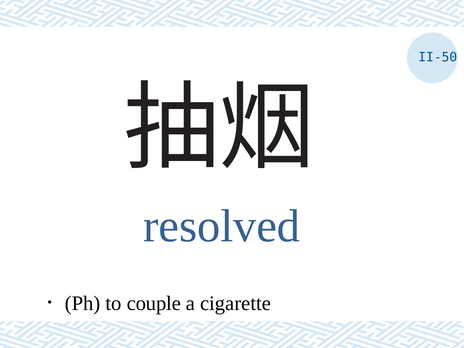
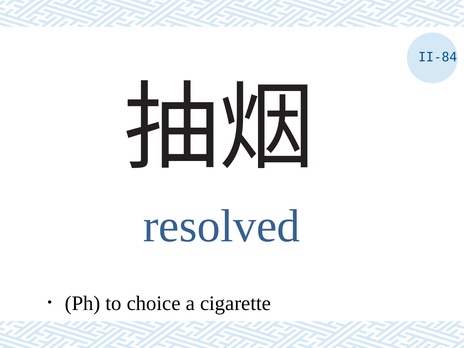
II-50: II-50 -> II-84 (438, 57)
couple: couple -> choice (154, 303)
